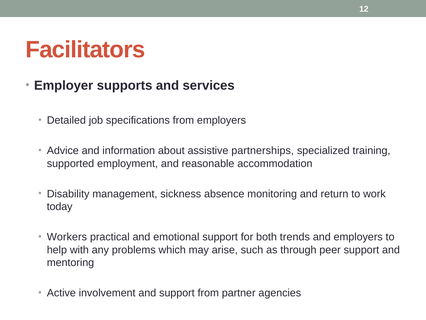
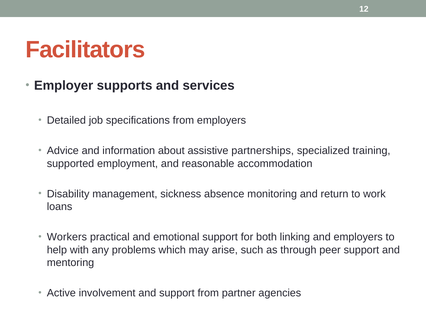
today: today -> loans (60, 206)
trends: trends -> linking (295, 237)
